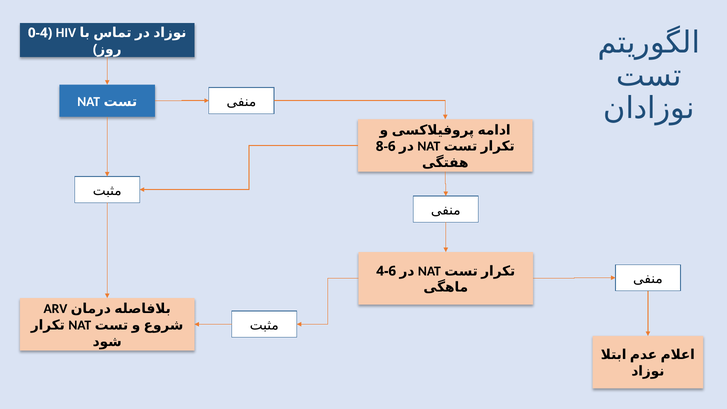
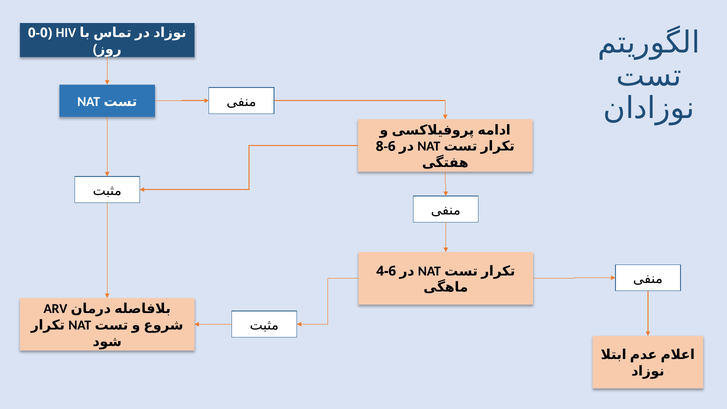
0-4: 0-4 -> 0-0 (38, 33)
